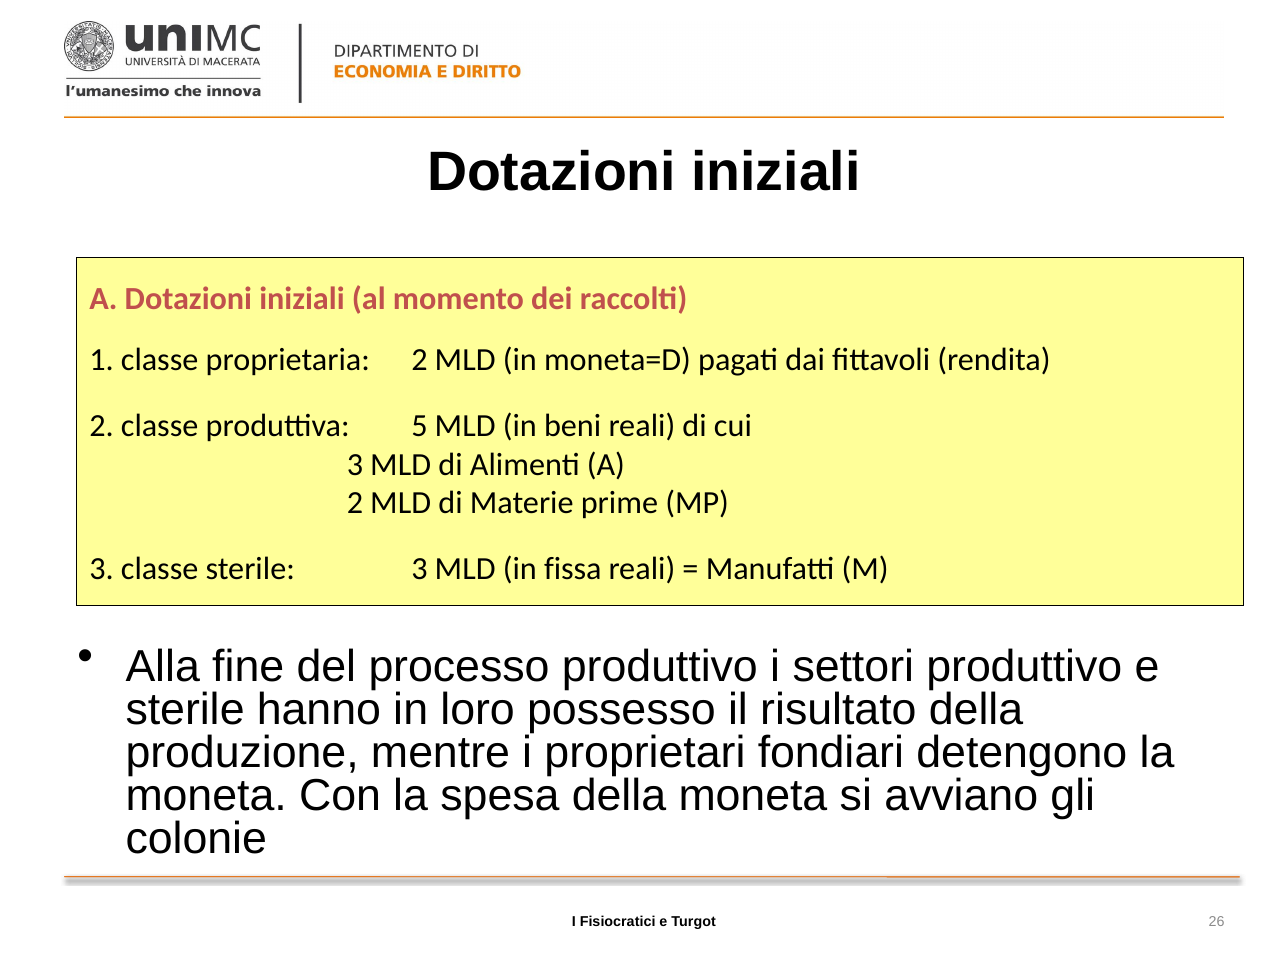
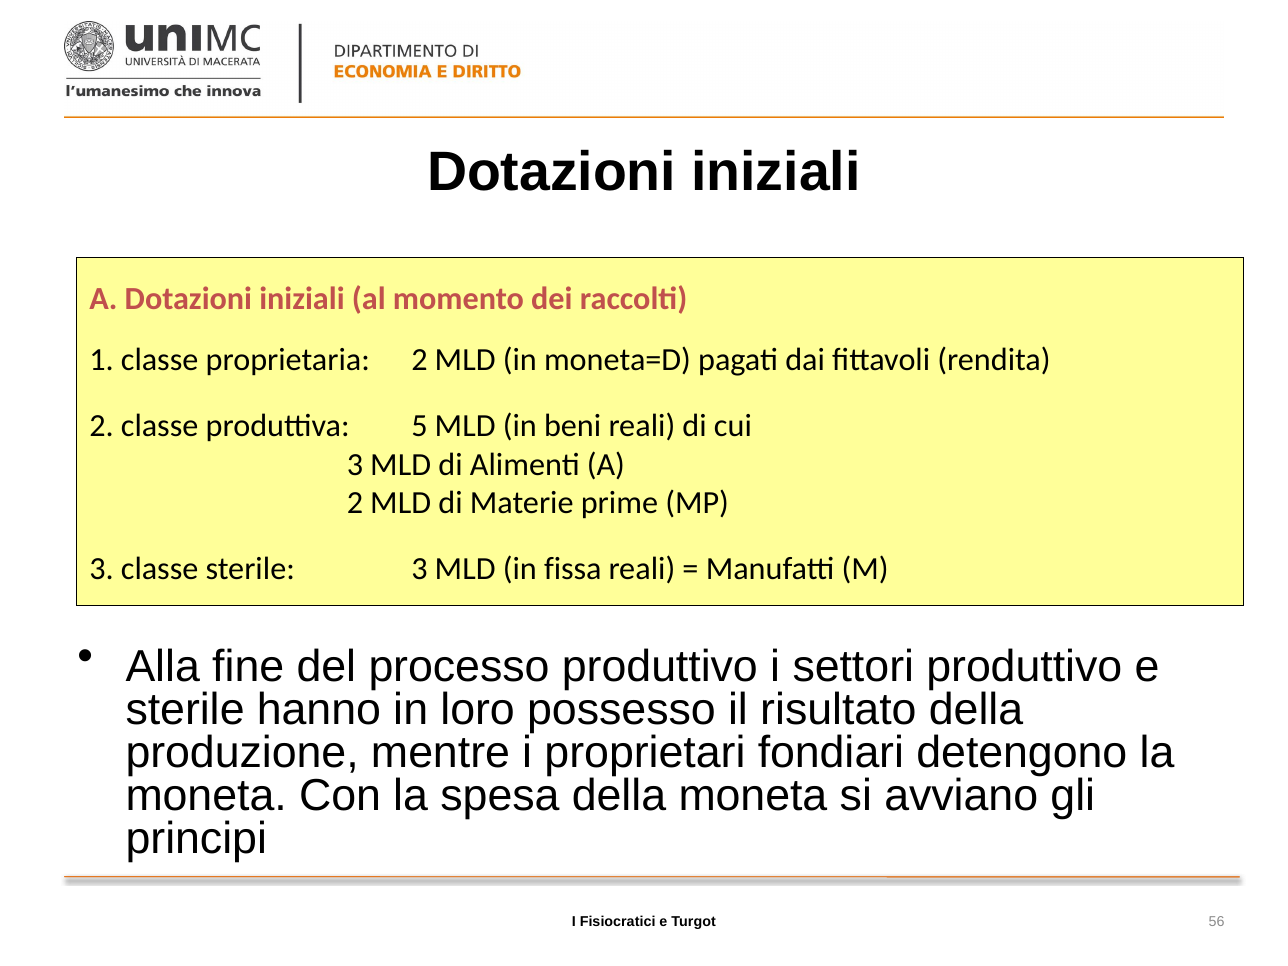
colonie: colonie -> principi (196, 838)
26: 26 -> 56 (1217, 922)
